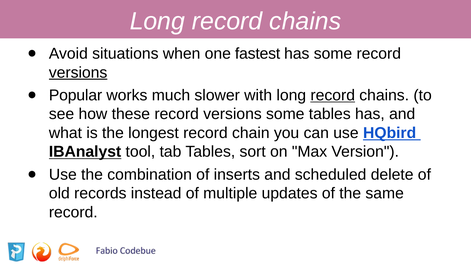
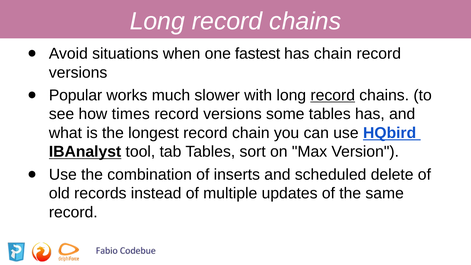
has some: some -> chain (333, 54)
versions underline: present -> none (78, 72)
these: these -> times (131, 114)
